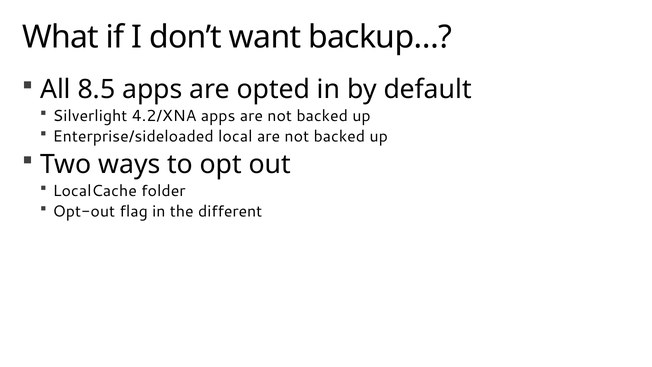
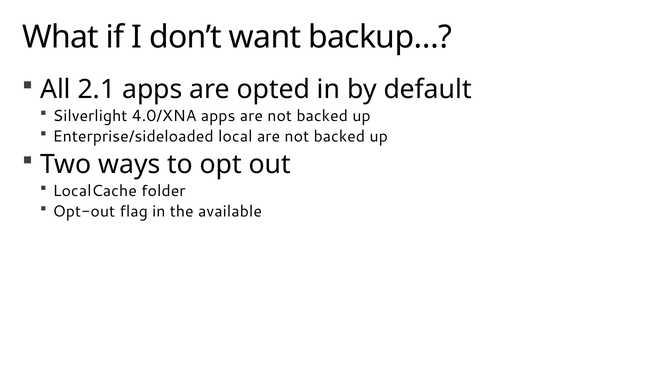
8.5: 8.5 -> 2.1 (96, 90)
4.2/XNA: 4.2/XNA -> 4.0/XNA (164, 116)
different: different -> available (230, 211)
